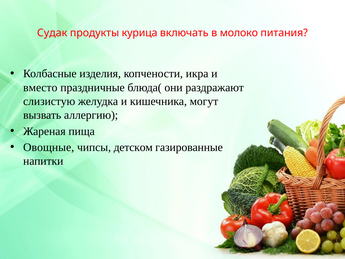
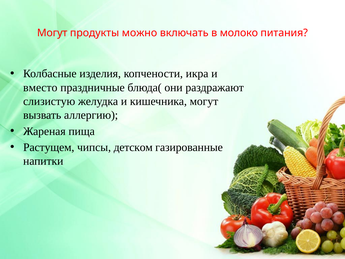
Судак: Судак -> Могут (52, 33)
курица: курица -> можно (140, 33)
Овощные: Овощные -> Растущем (49, 147)
